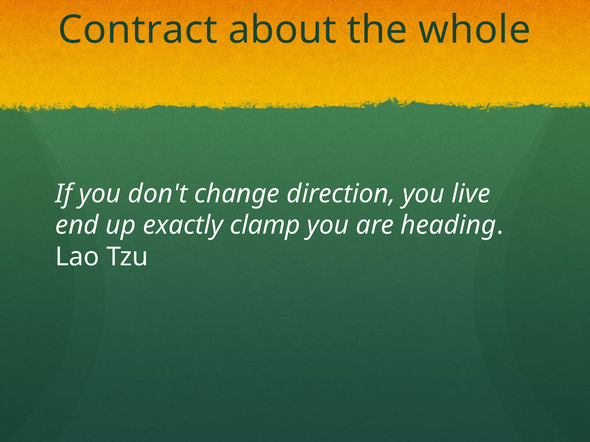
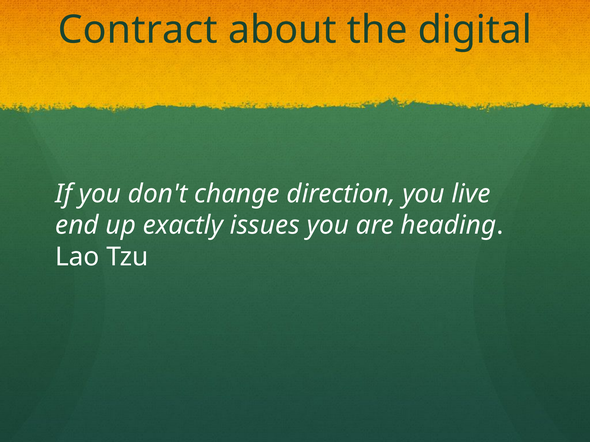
whole: whole -> digital (475, 30)
clamp: clamp -> issues (265, 226)
